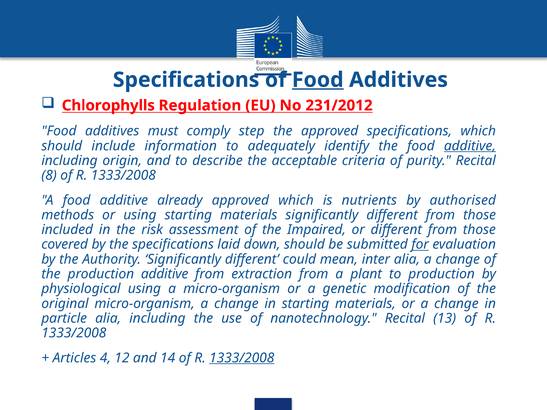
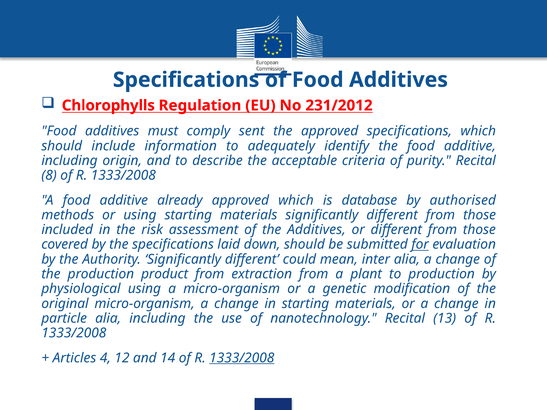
Food underline: present -> none (318, 80)
step: step -> sent (252, 131)
additive underline: present -> none (470, 146)
nutrients: nutrients -> database (369, 200)
the Impaired: Impaired -> Additives (316, 230)
production additive: additive -> product (165, 274)
